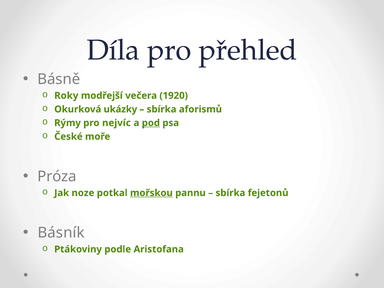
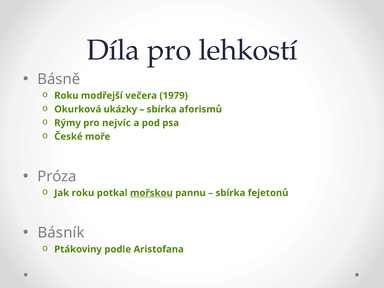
přehled: přehled -> lehkostí (248, 50)
Roky: Roky -> Roku (66, 96)
1920: 1920 -> 1979 (174, 96)
pod underline: present -> none (151, 123)
Jak noze: noze -> roku (83, 193)
